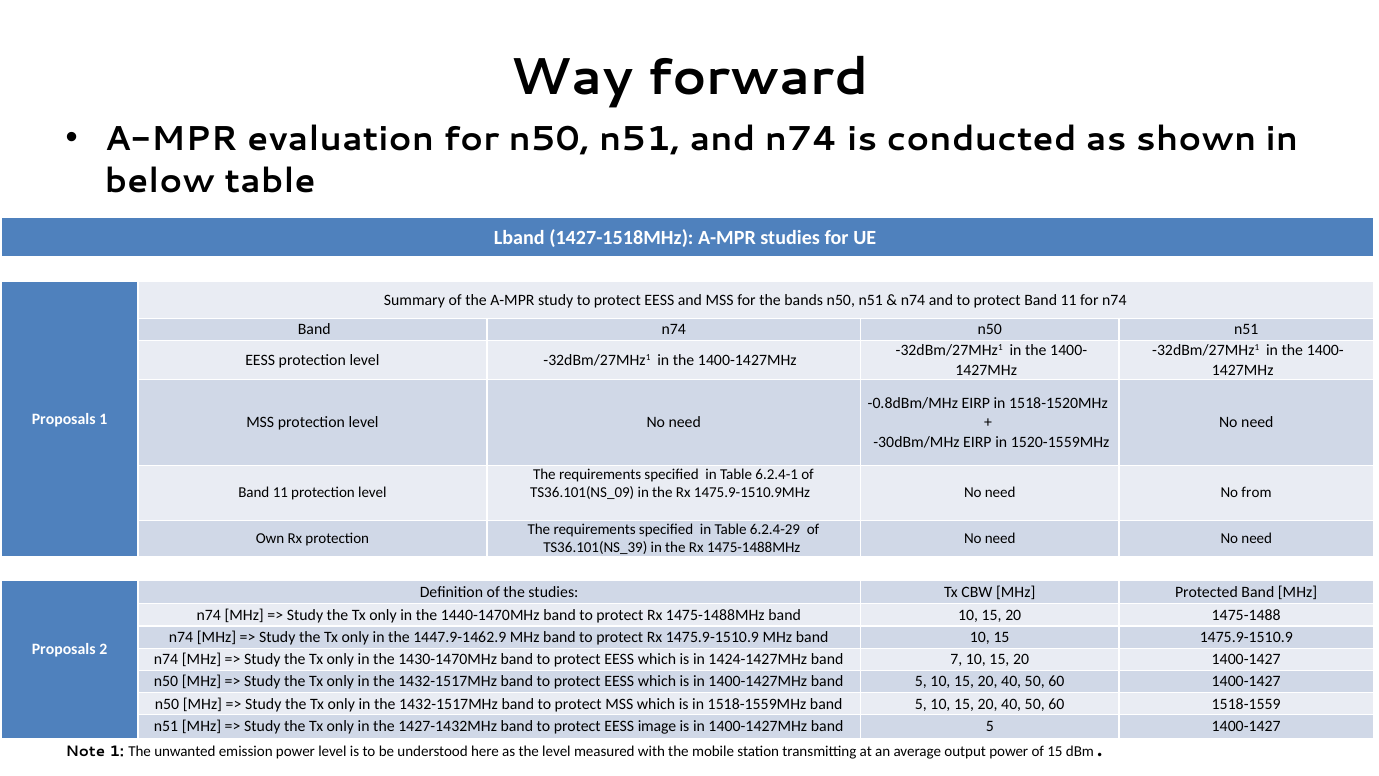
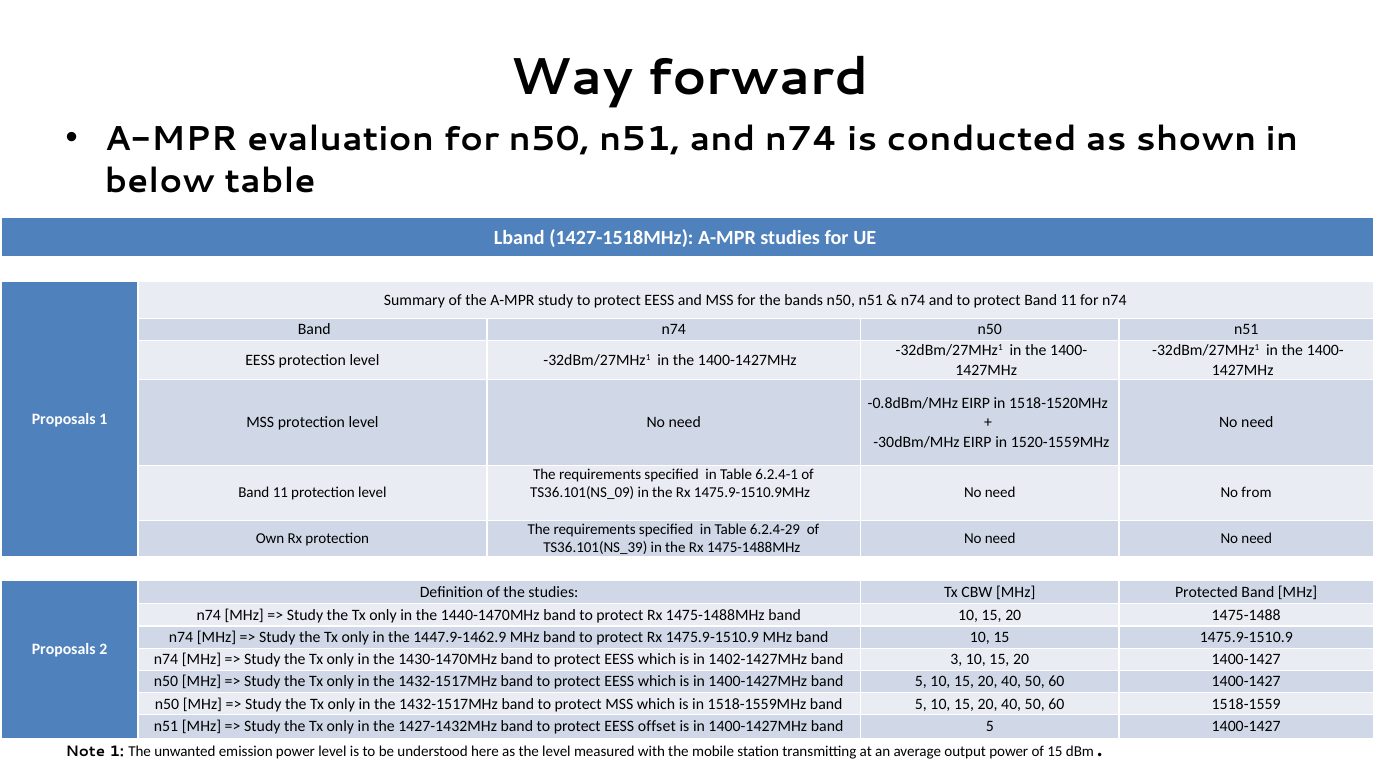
1424-1427MHz: 1424-1427MHz -> 1402-1427MHz (758, 659)
7: 7 -> 3 (956, 659)
image: image -> offset (657, 726)
